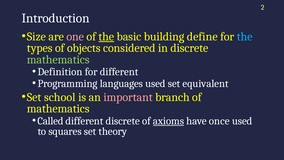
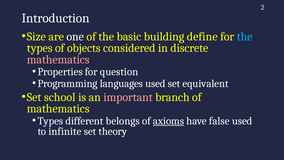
one colour: pink -> white (75, 36)
the underline: present -> none (106, 36)
mathematics colour: light green -> pink (58, 59)
Definition: Definition -> Properties (60, 72)
for different: different -> question (119, 72)
Called: Called -> Types (50, 121)
different discrete: discrete -> belongs (123, 121)
once: once -> false (219, 121)
squares: squares -> infinite (65, 131)
